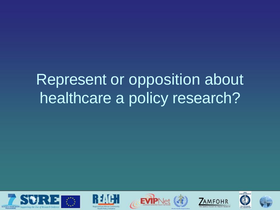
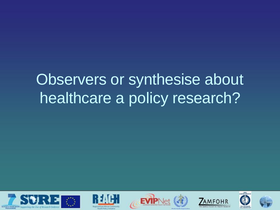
Represent: Represent -> Observers (71, 79)
opposition: opposition -> synthesise (165, 79)
